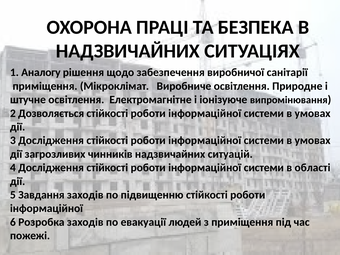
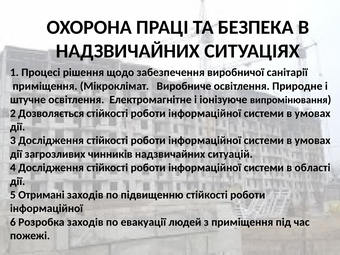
Аналогу: Аналогу -> Процесі (41, 72)
Завдання: Завдання -> Отримані (41, 195)
